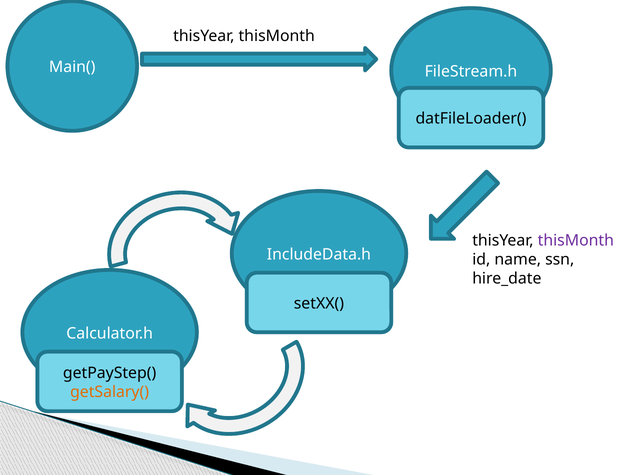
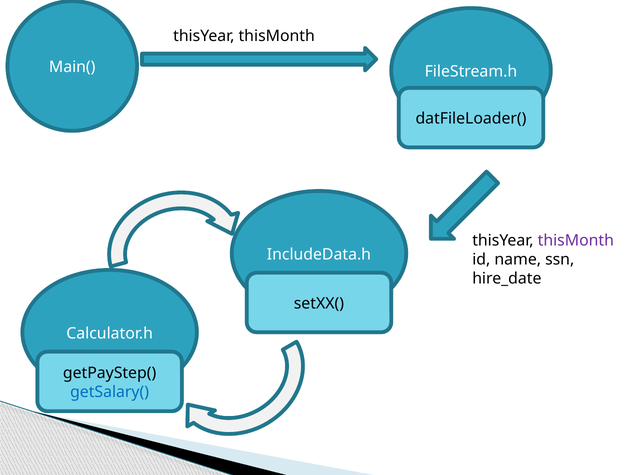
getSalary( colour: orange -> blue (110, 392)
